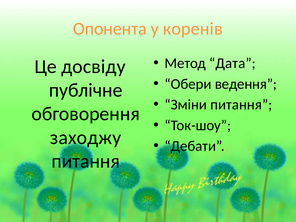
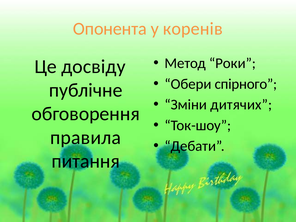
Дата: Дата -> Роки (232, 63)
ведення: ведення -> спірного (246, 84)
Зміни питання: питання -> дитячих (241, 105)
заходжу: заходжу -> правила (86, 138)
